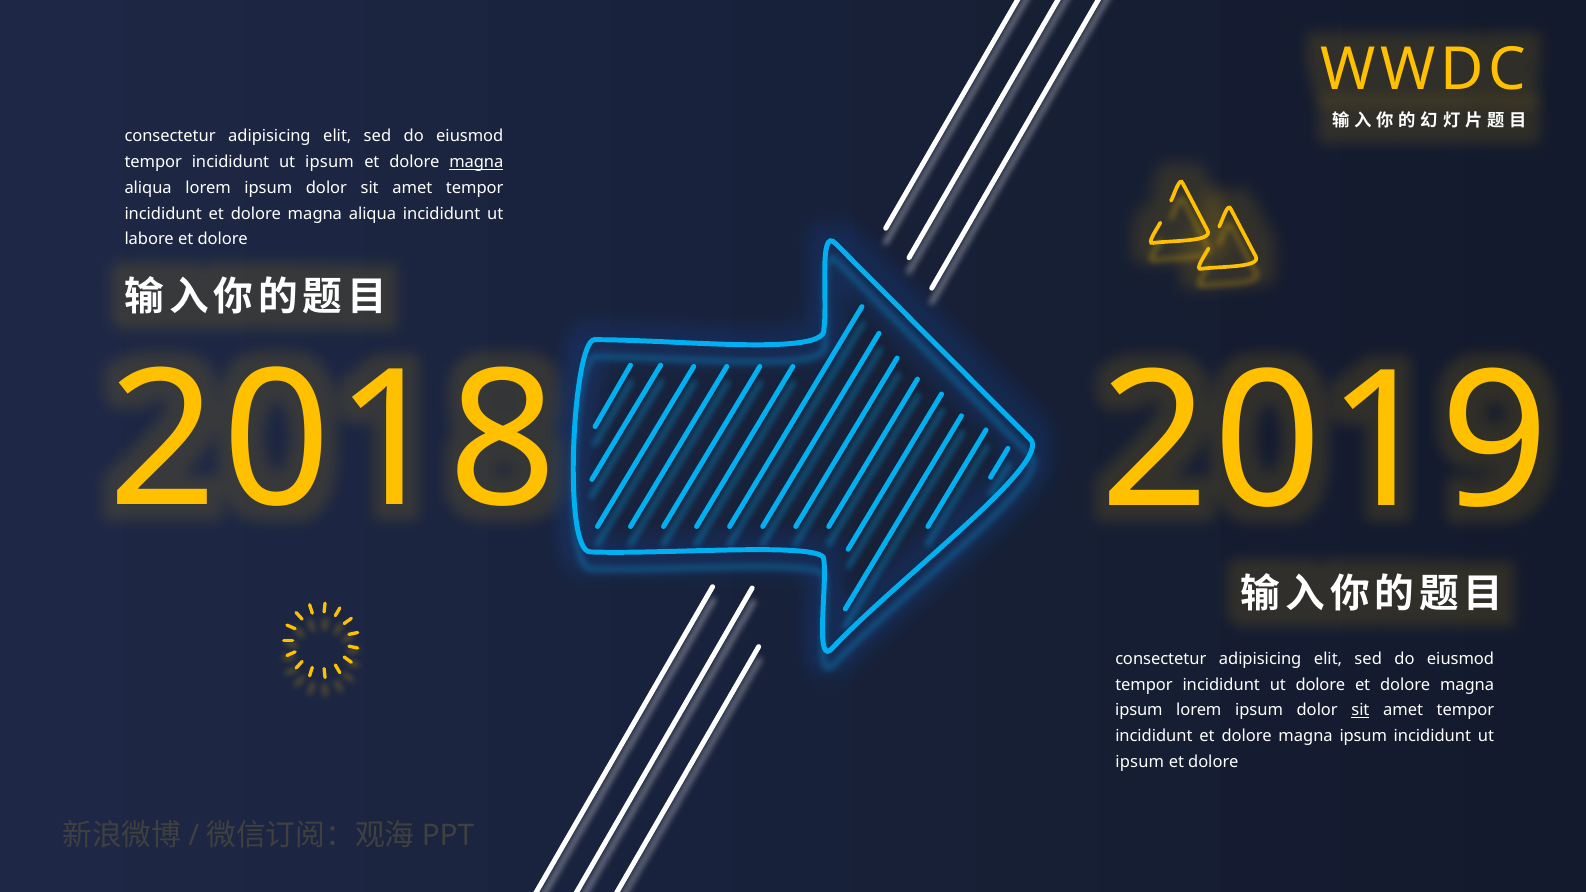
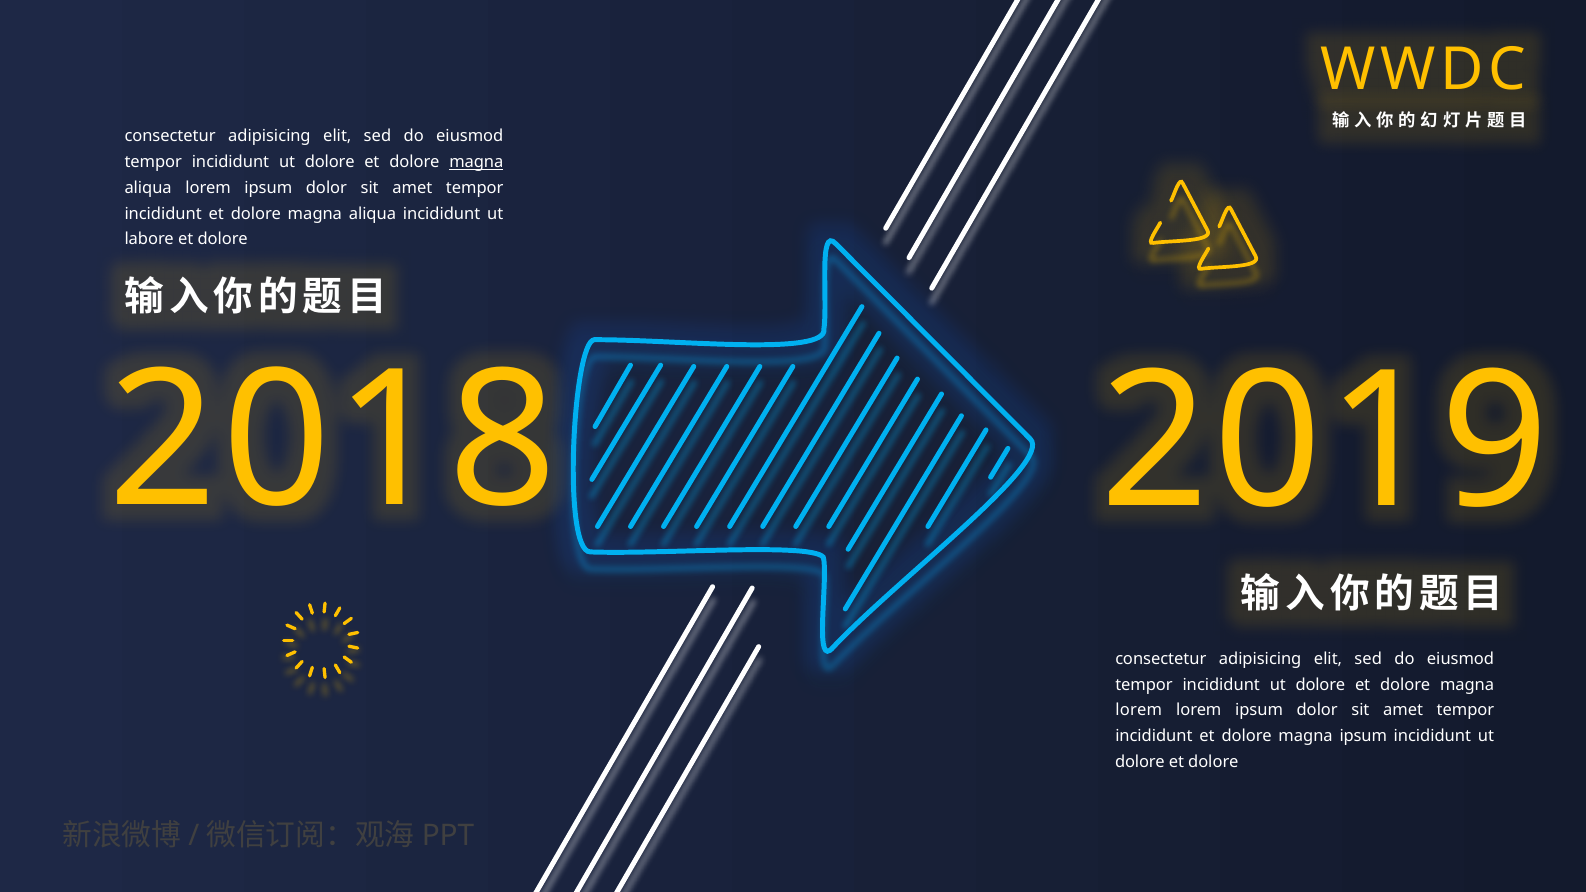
ipsum: ipsum -> dolore (330, 162)
ipsum: ipsum -> lorem (1139, 711)
sit underline: present -> none (1360, 711)
ipsum: ipsum -> dolore (1140, 762)
